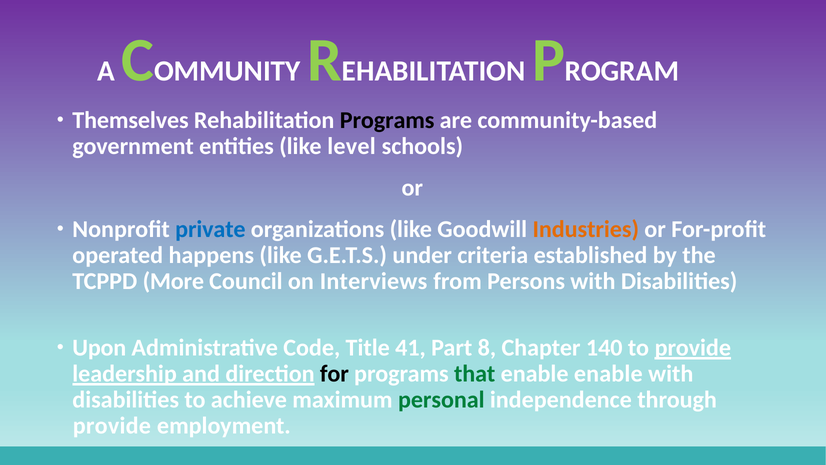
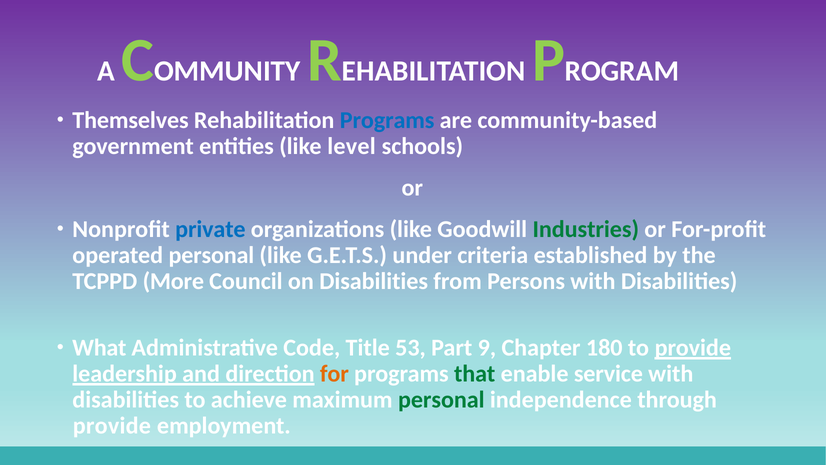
Programs colour: black -> blue (387, 120)
Industries colour: orange -> green (586, 229)
operated happens: happens -> personal (211, 255)
on Interviews: Interviews -> Disabilities (374, 281)
Upon: Upon -> What (99, 348)
41: 41 -> 53 (410, 348)
8: 8 -> 9 (487, 348)
140: 140 -> 180 (604, 348)
for colour: black -> orange (334, 374)
enable enable: enable -> service (608, 374)
